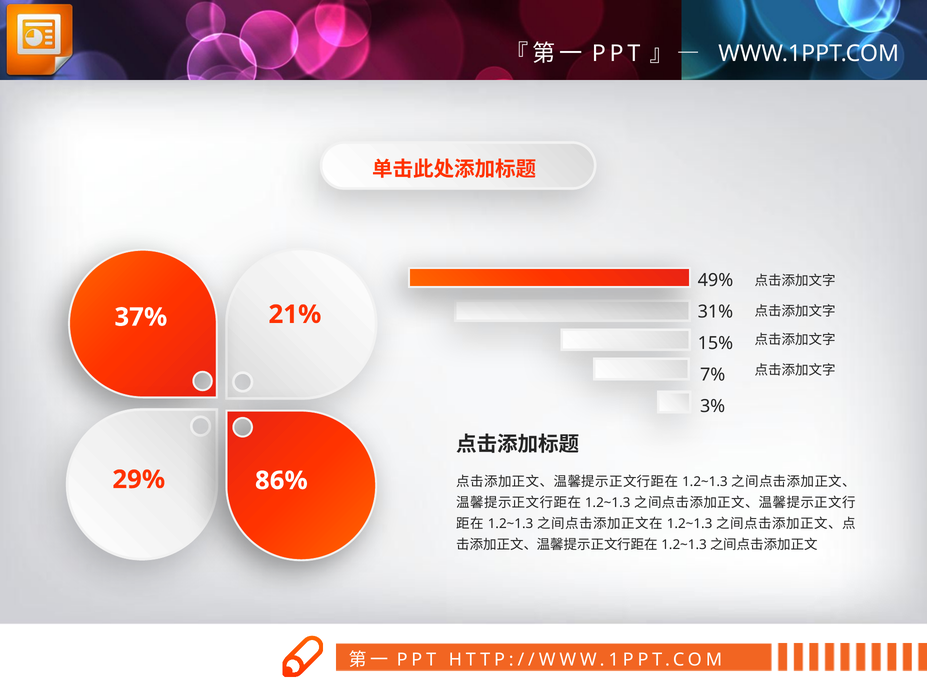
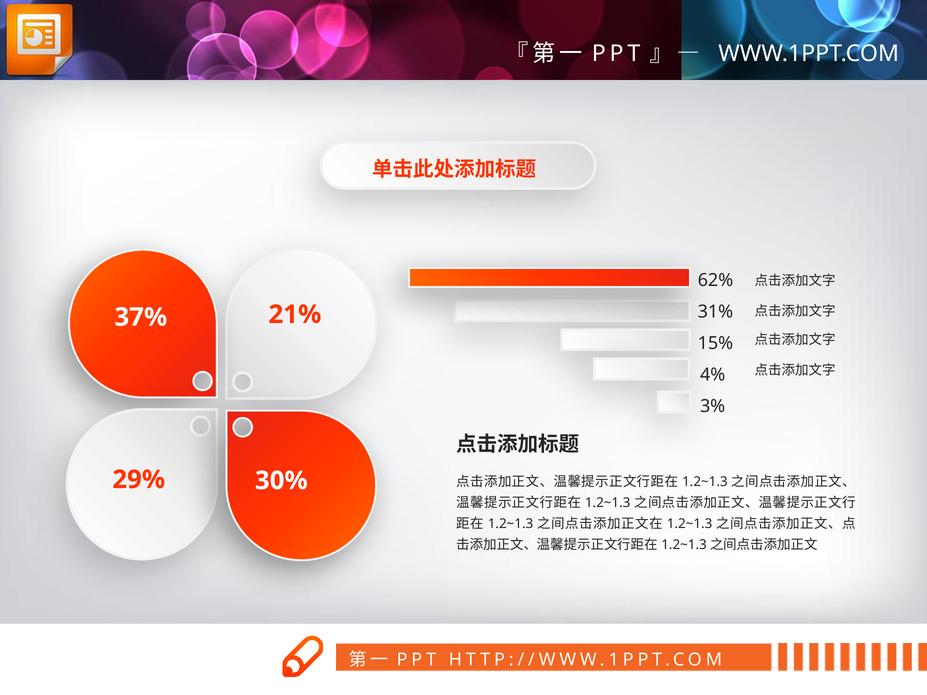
49%: 49% -> 62% (715, 281)
7%: 7% -> 4% (713, 375)
86%: 86% -> 30% (281, 481)
